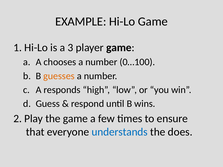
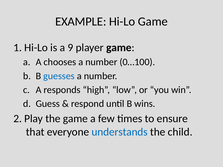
3: 3 -> 9 (70, 48)
guesses colour: orange -> blue (59, 76)
does: does -> child (180, 132)
